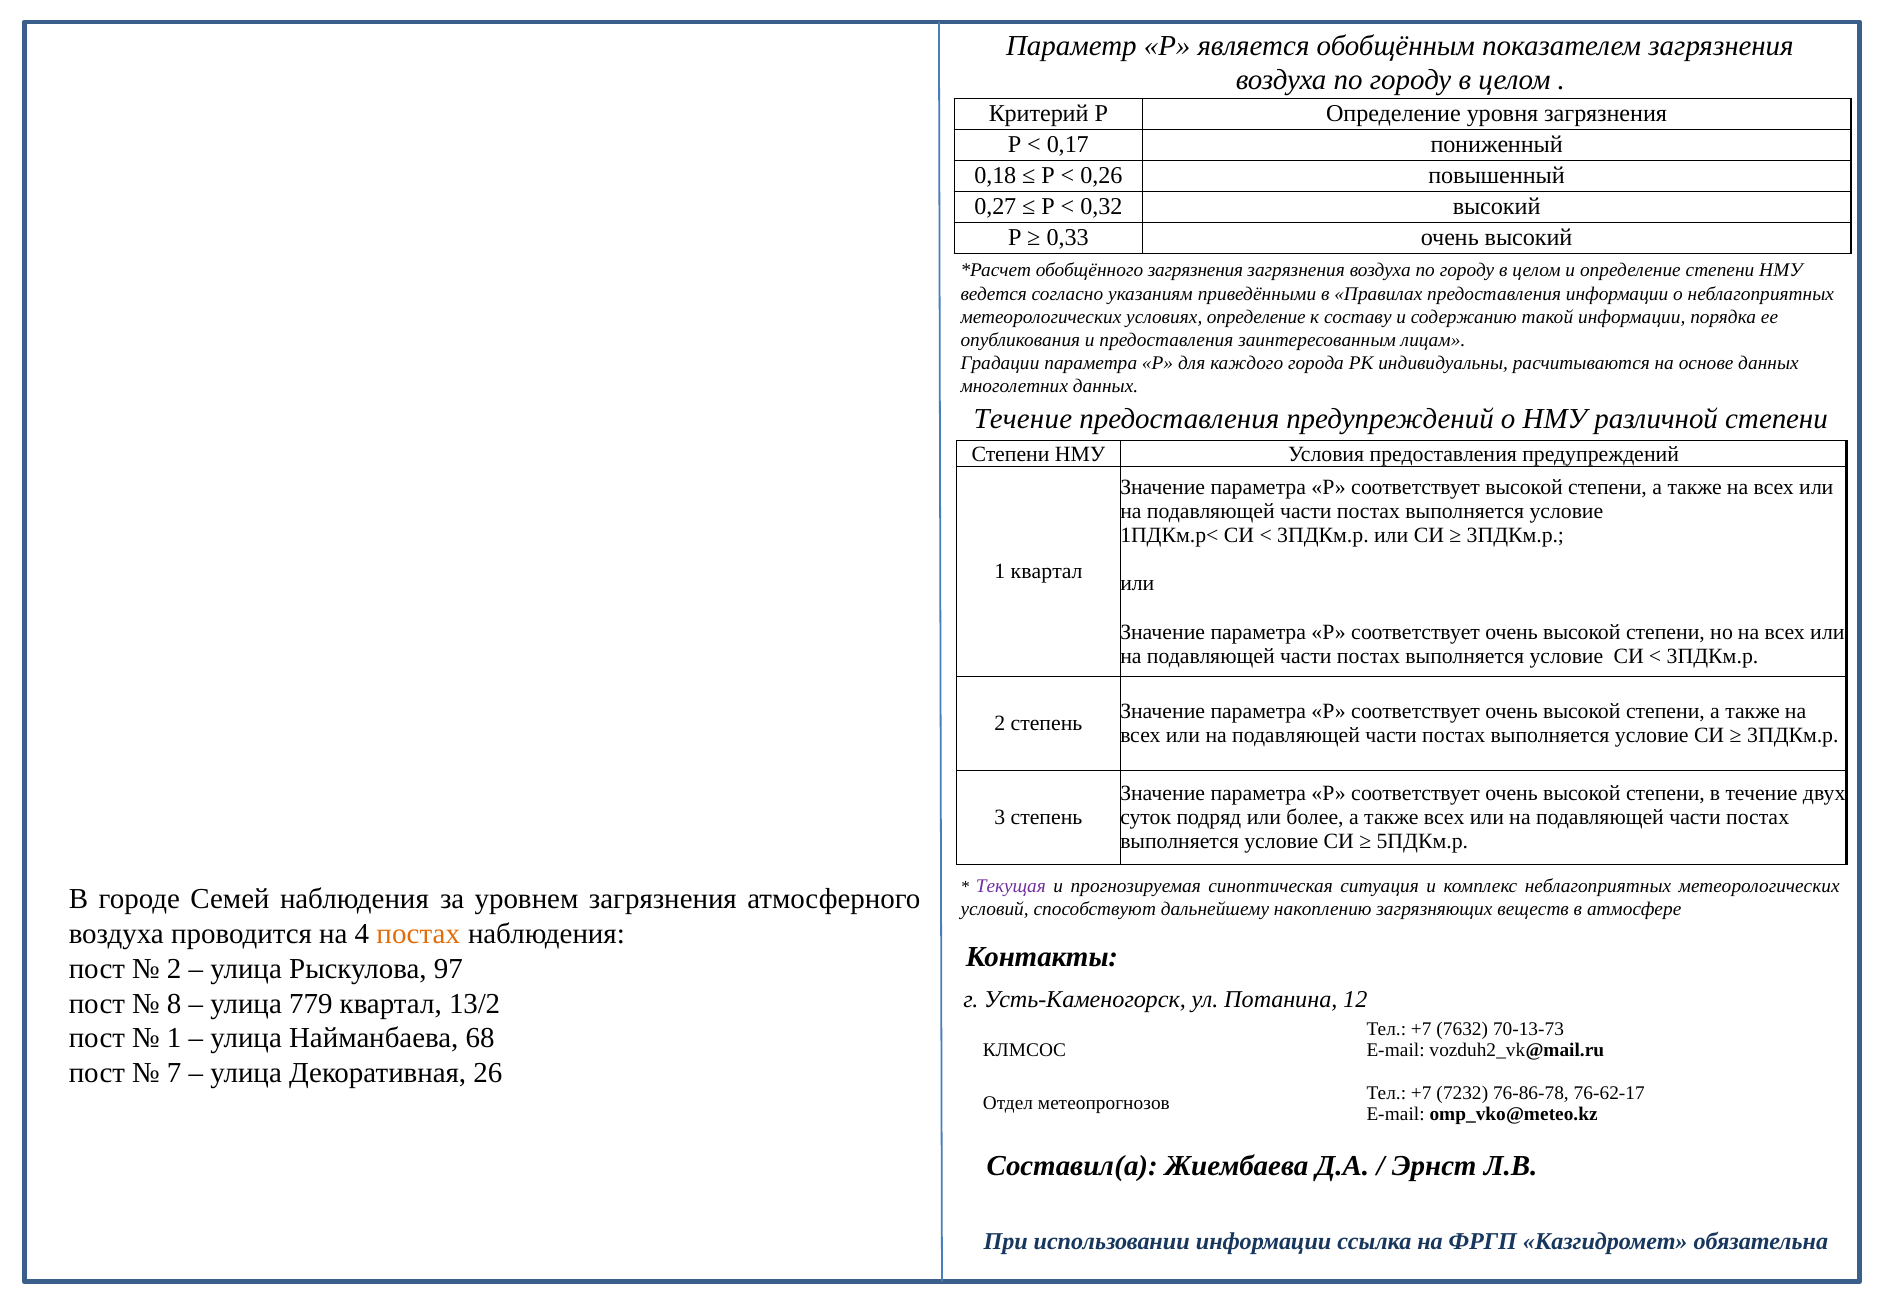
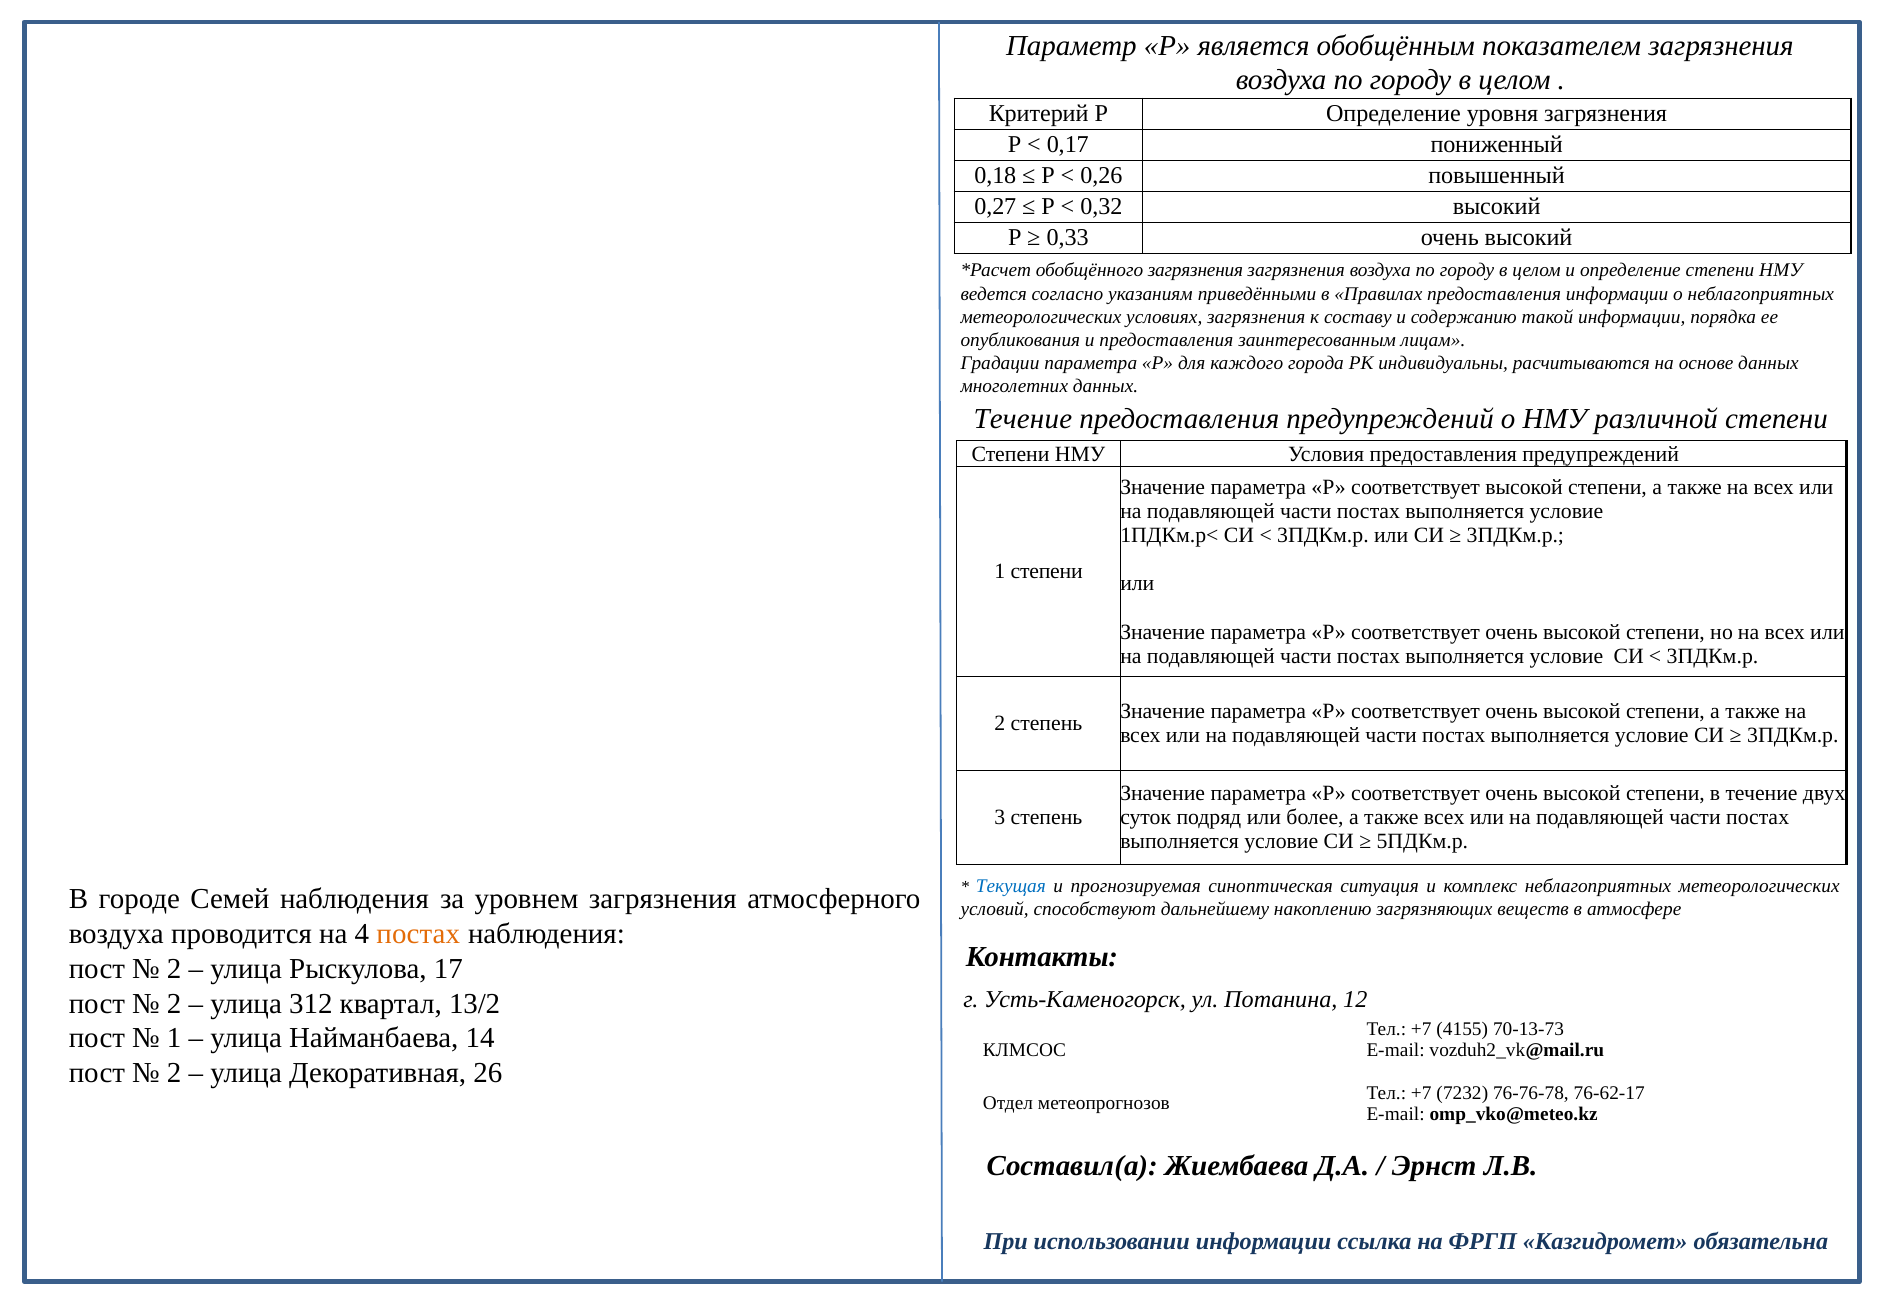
условиях определение: определение -> загрязнения (1256, 317)
1 квартал: квартал -> степени (1047, 572)
Текущая colour: purple -> blue (1011, 886)
97: 97 -> 17 (448, 969)
8: 8 -> 2 (174, 1004)
779: 779 -> 312 (311, 1004)
7632: 7632 -> 4155 (1462, 1029)
68: 68 -> 14 (480, 1039)
7: 7 -> 2 (174, 1073)
76-86-78: 76-86-78 -> 76-76-78 (1531, 1093)
